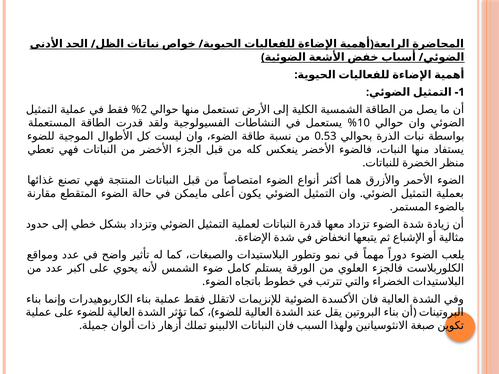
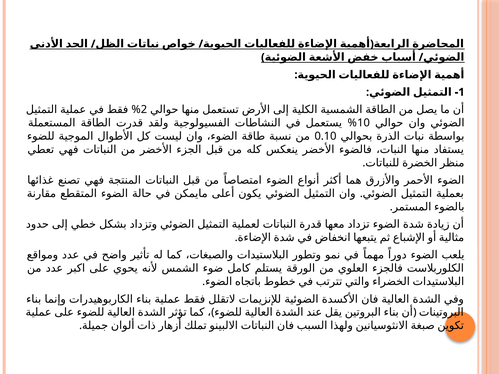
0.53: 0.53 -> 0.10 (325, 136)
